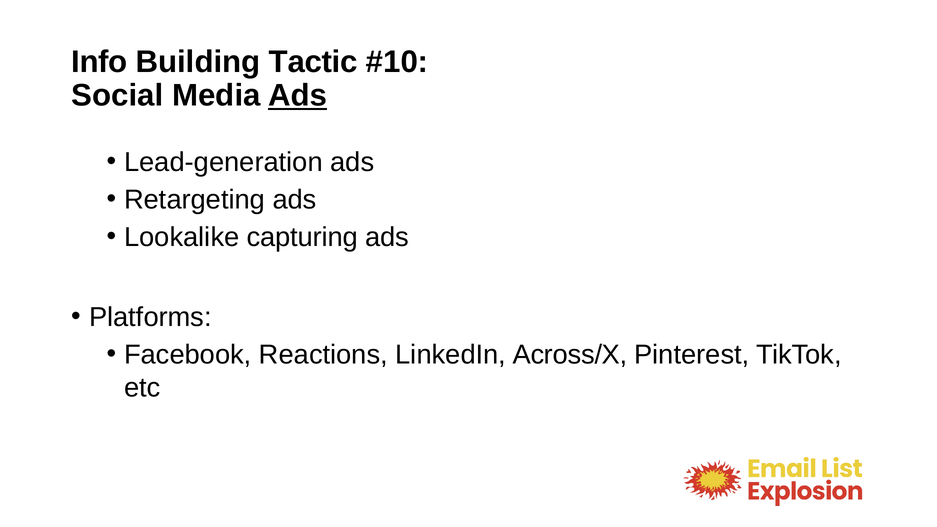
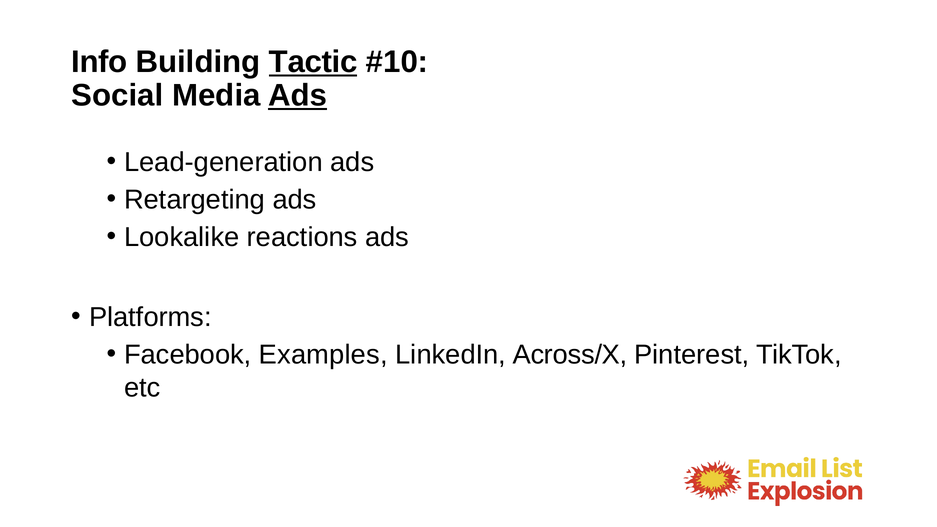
Tactic underline: none -> present (313, 62)
capturing: capturing -> reactions (302, 237)
Reactions: Reactions -> Examples (323, 355)
